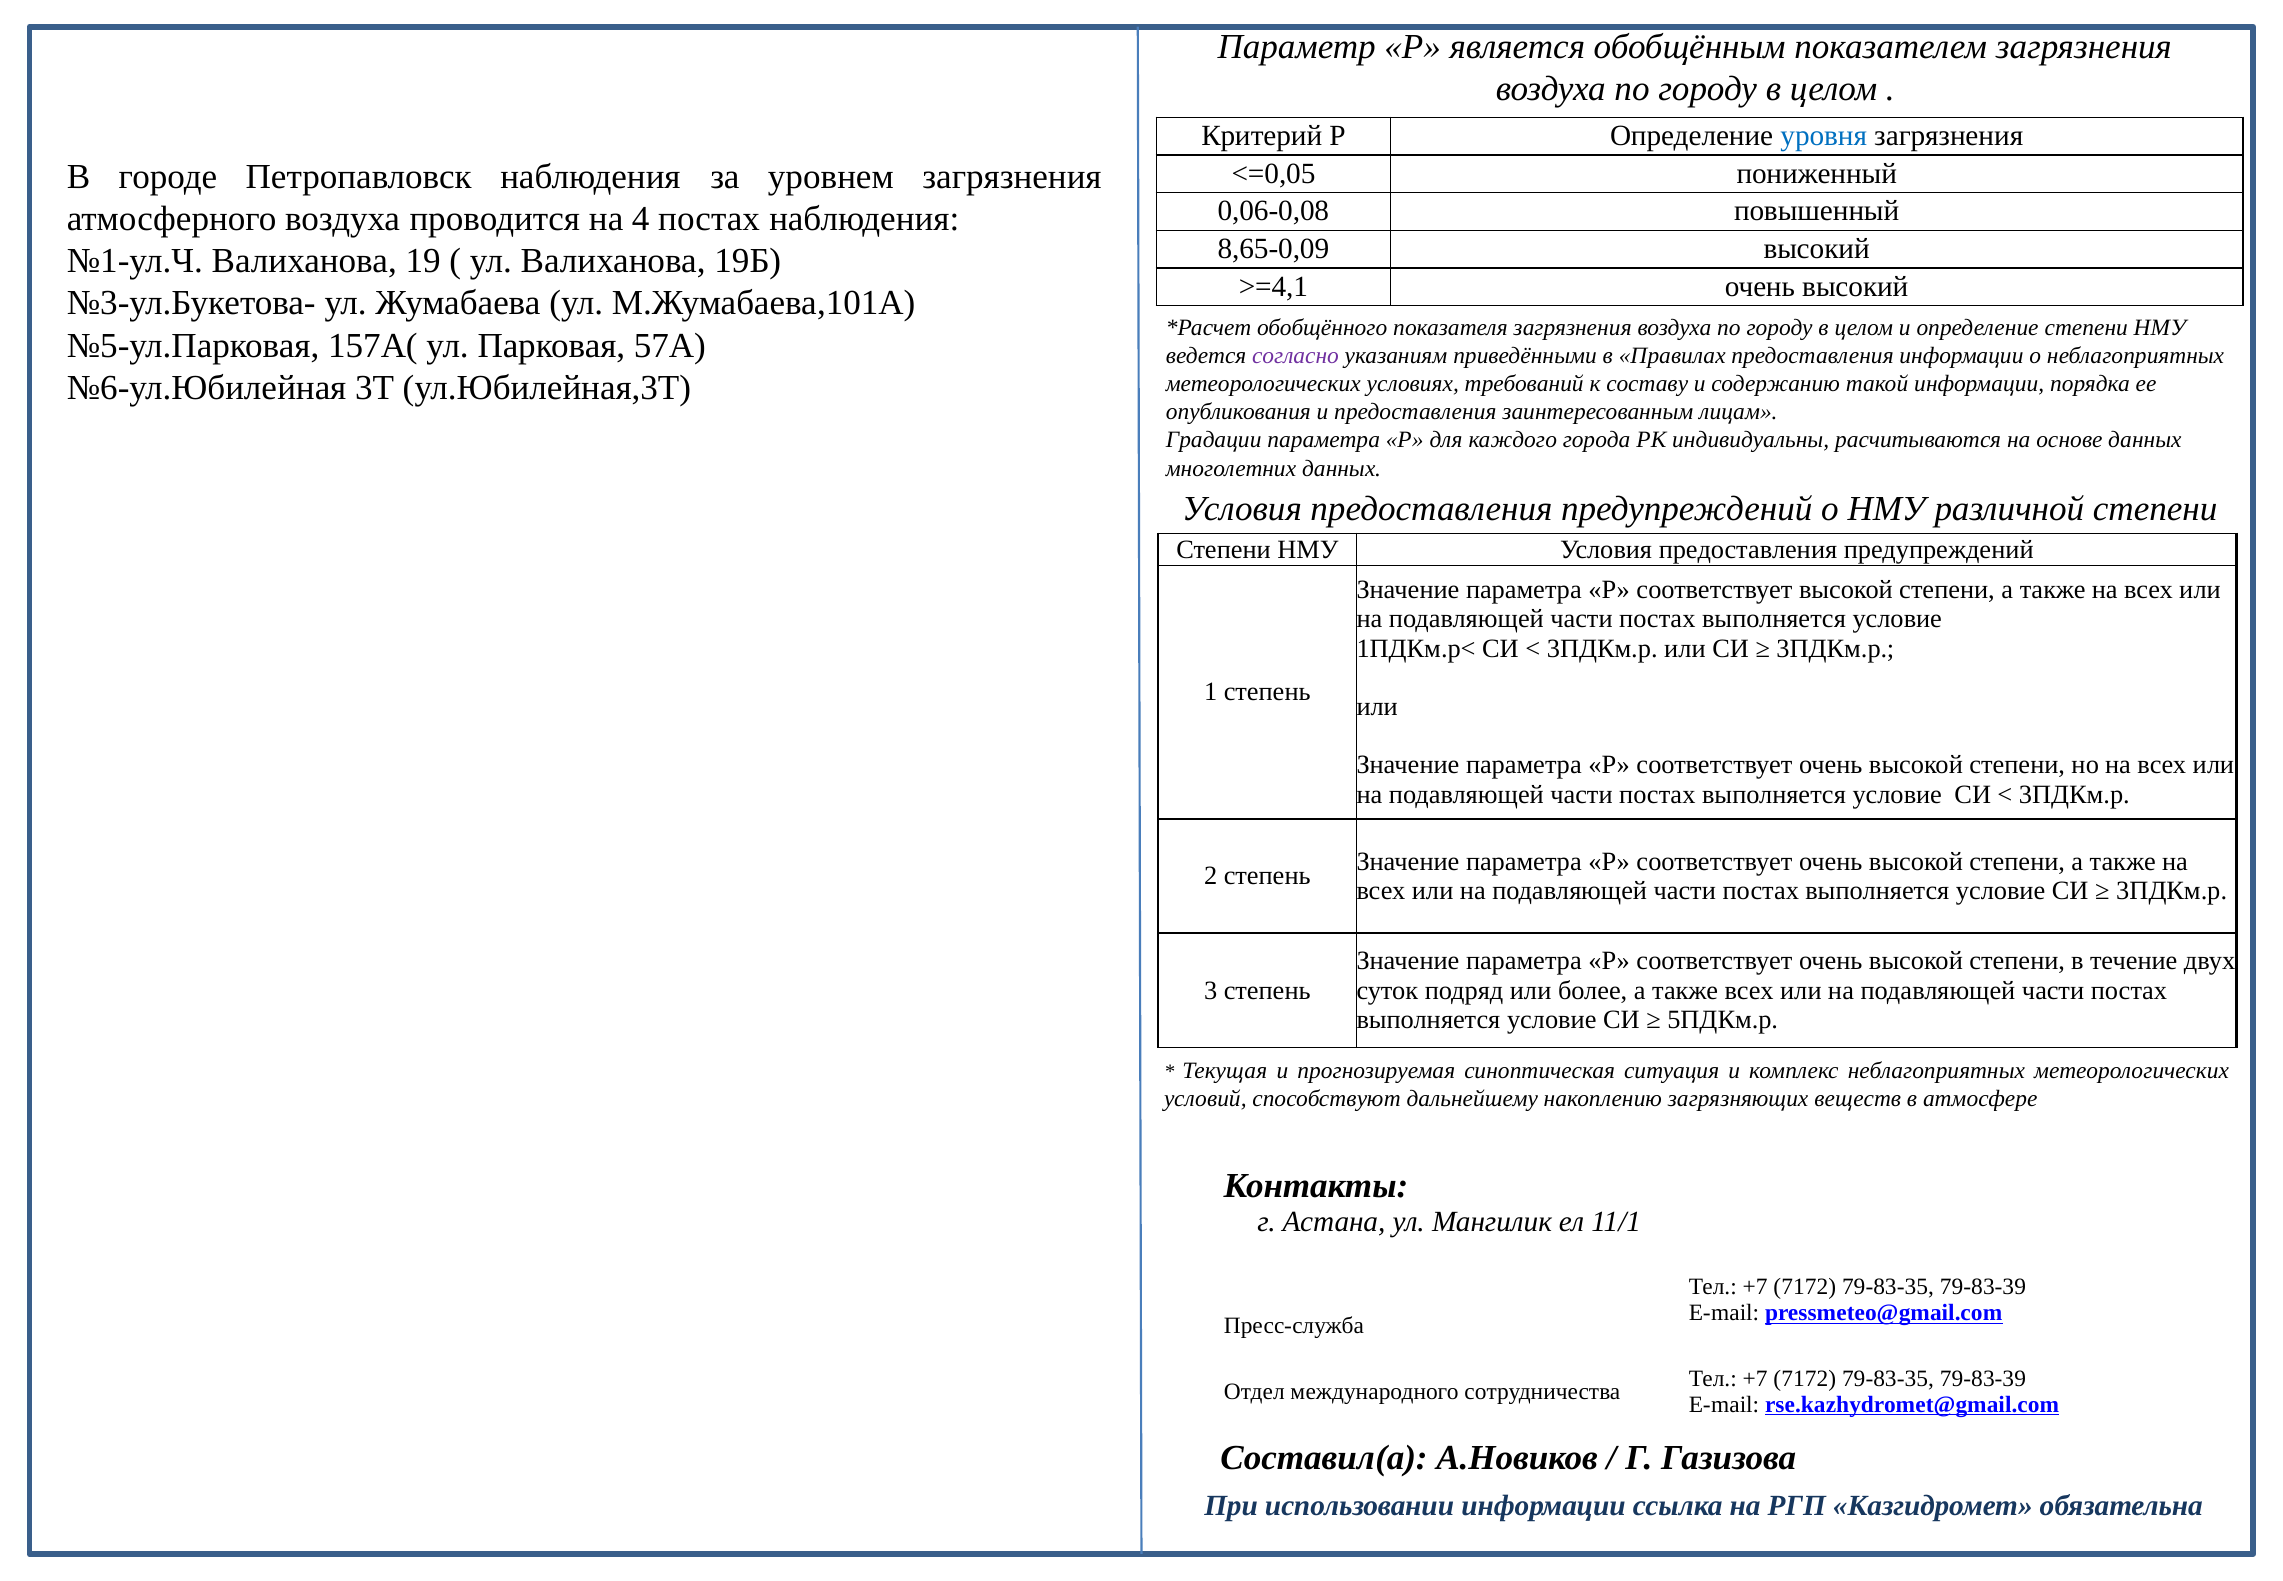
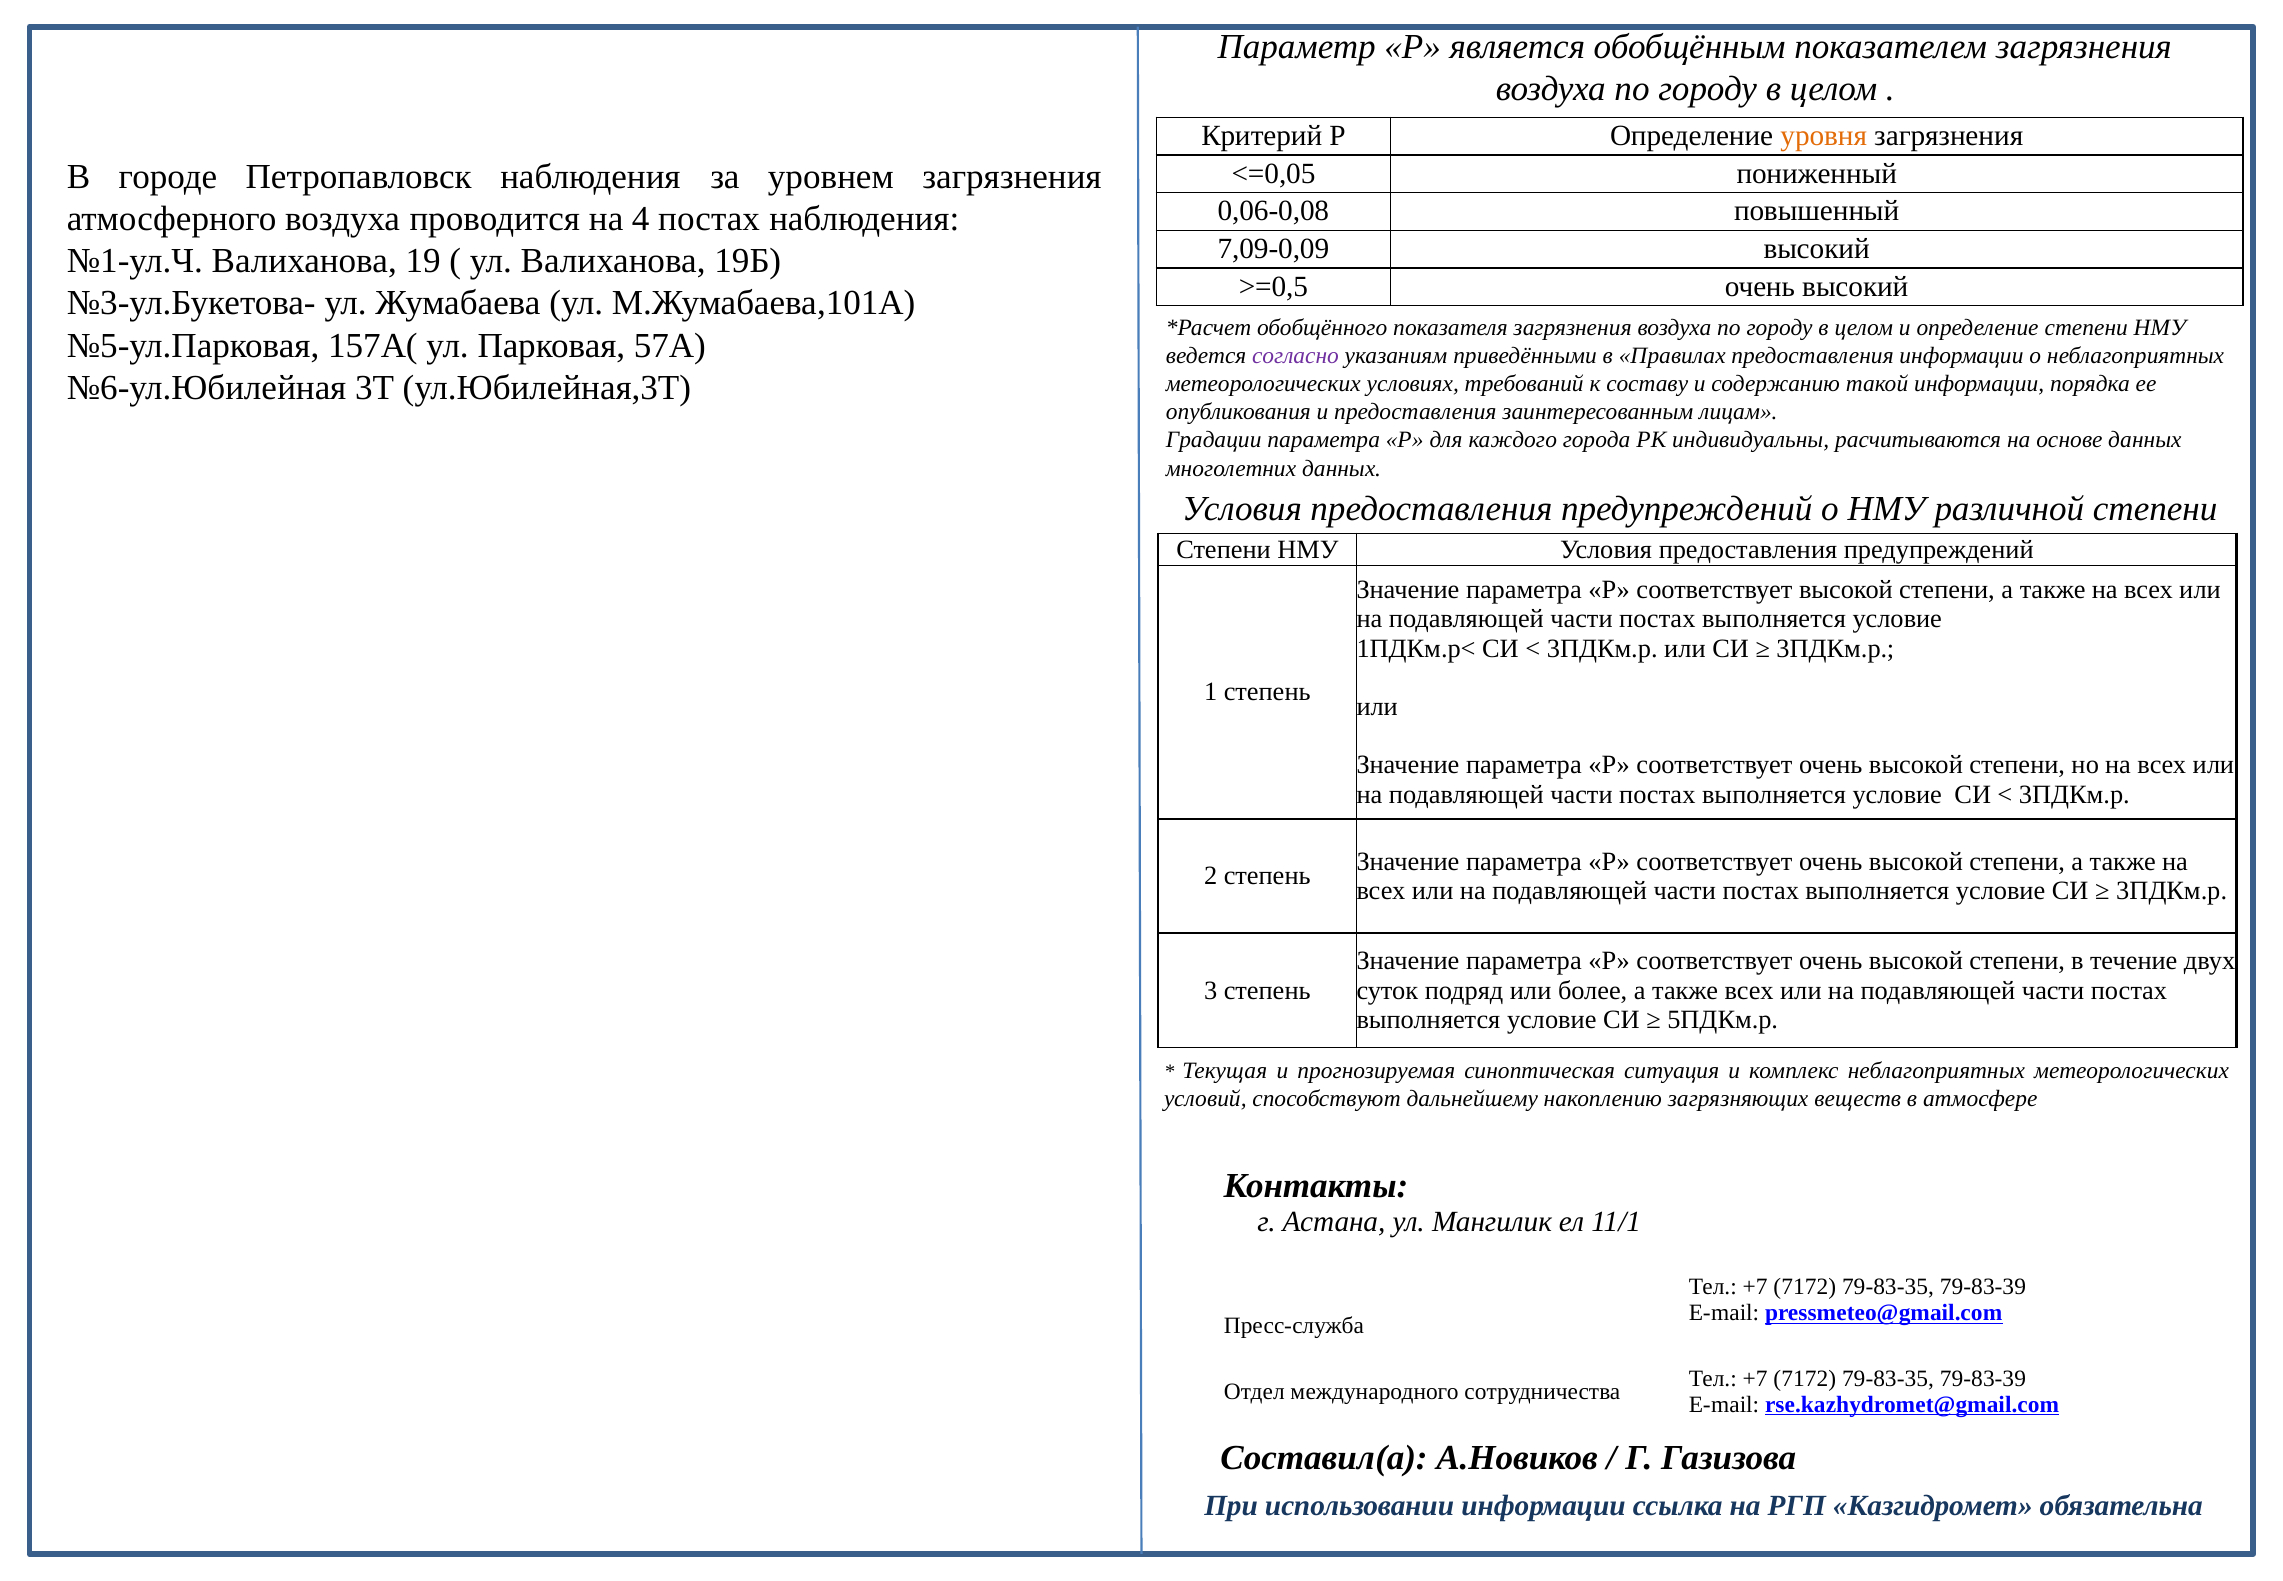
уровня colour: blue -> orange (1824, 136)
8,65-0,09: 8,65-0,09 -> 7,09-0,09 (1273, 249)
>=4,1: >=4,1 -> >=0,5 (1273, 286)
